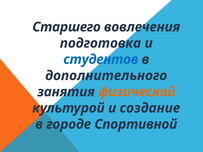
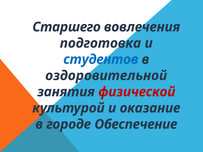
дополнительного: дополнительного -> оздоровительной (106, 76)
физической colour: orange -> red (137, 92)
создание: создание -> оказание (150, 108)
Спортивной: Спортивной -> Обеспечение (136, 124)
